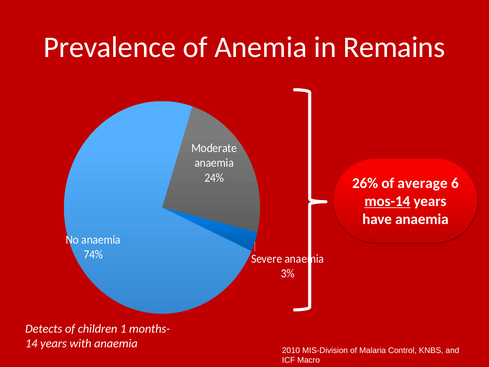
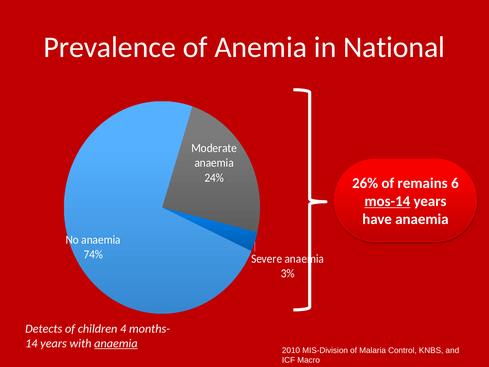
Remains: Remains -> National (394, 47)
average: average -> remains (423, 183)
1: 1 -> 4 (123, 328)
anaemia underline: none -> present (116, 343)
